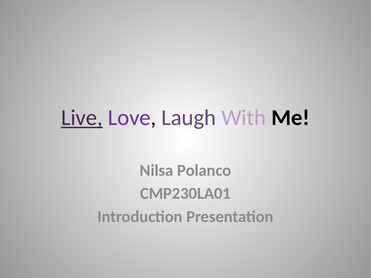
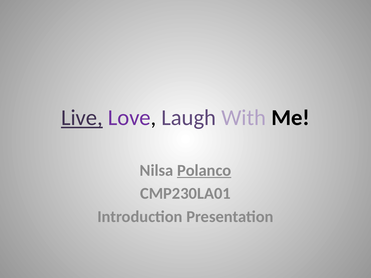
Polanco underline: none -> present (204, 171)
